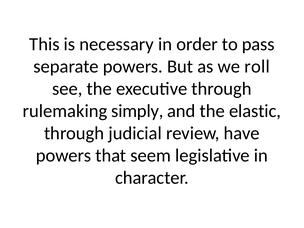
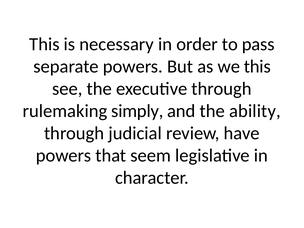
we roll: roll -> this (257, 66)
elastic: elastic -> ability (255, 111)
